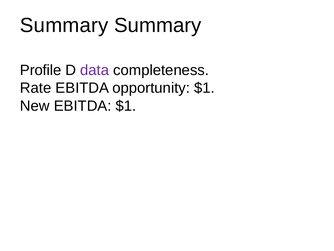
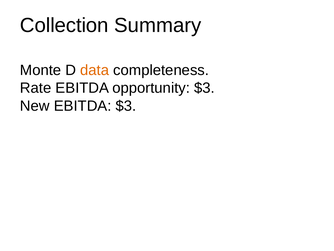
Summary: Summary -> Collection (64, 25)
Profile: Profile -> Monte (41, 70)
data colour: purple -> orange (95, 70)
opportunity $1: $1 -> $3 (204, 88)
EBITDA $1: $1 -> $3 (126, 106)
